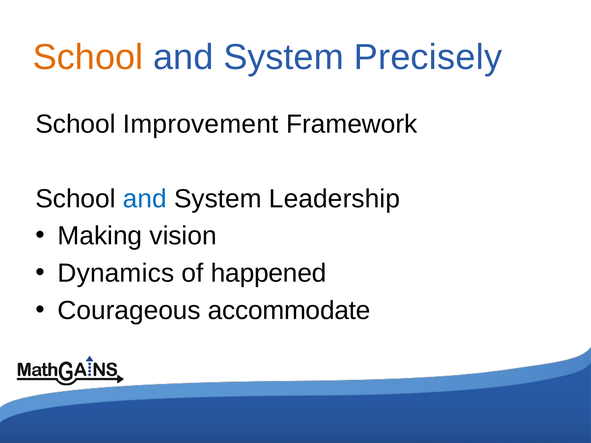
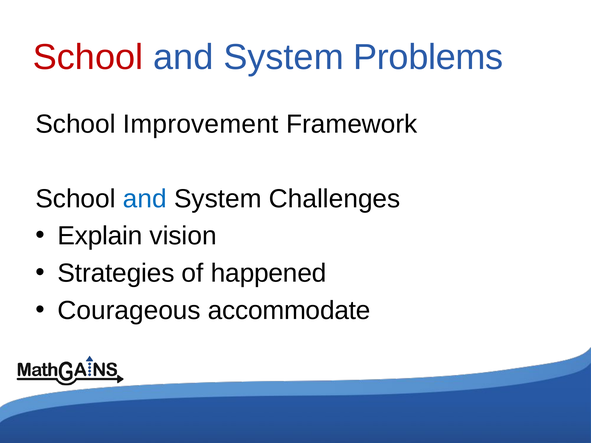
School colour: orange -> red (88, 57)
Precisely: Precisely -> Problems (428, 57)
Leadership: Leadership -> Challenges (335, 199)
Making: Making -> Explain (100, 236)
Dynamics: Dynamics -> Strategies (116, 273)
